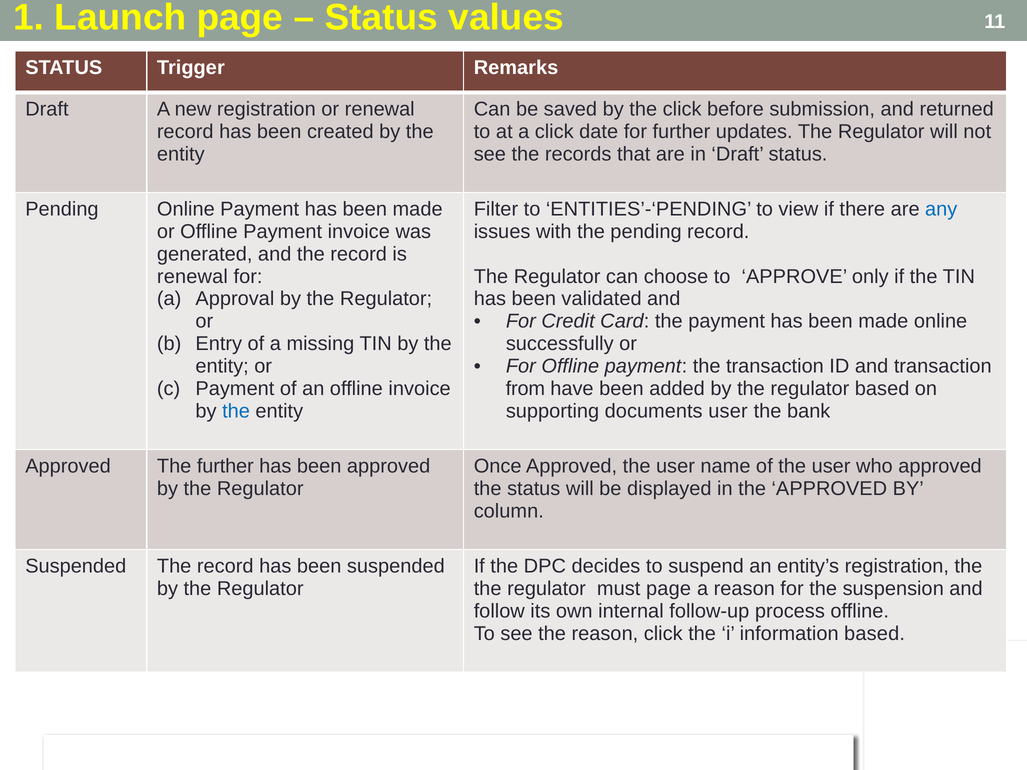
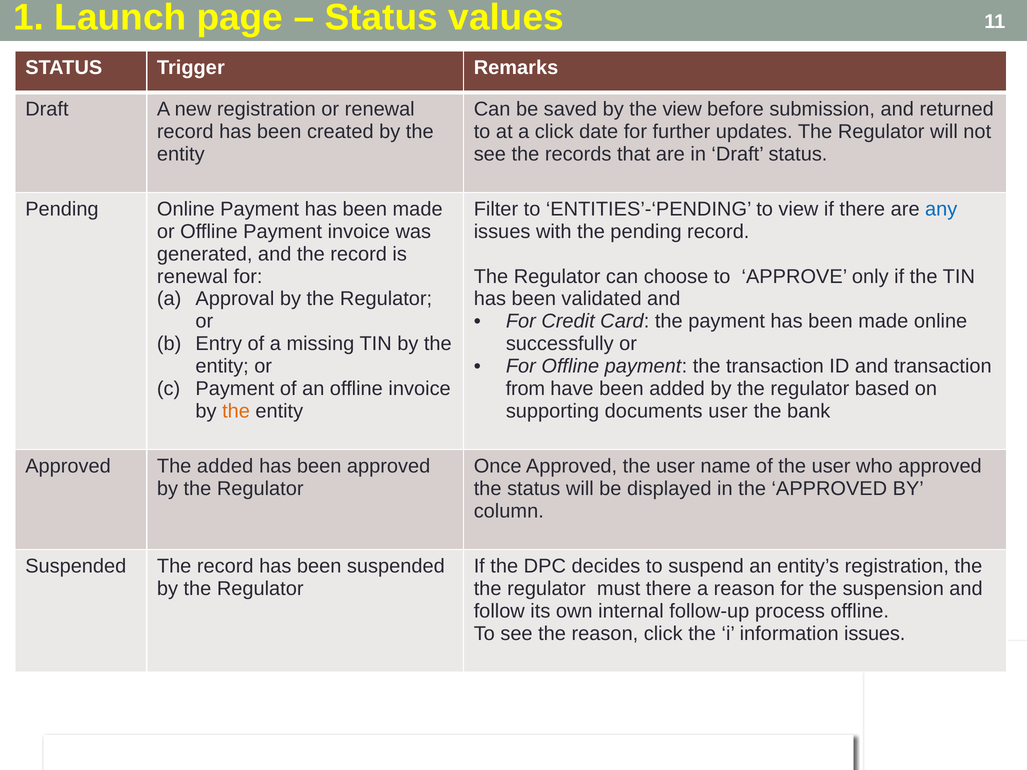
the click: click -> view (682, 109)
the colour: blue -> orange (236, 411)
The further: further -> added (225, 466)
must page: page -> there (669, 589)
information based: based -> issues (875, 634)
